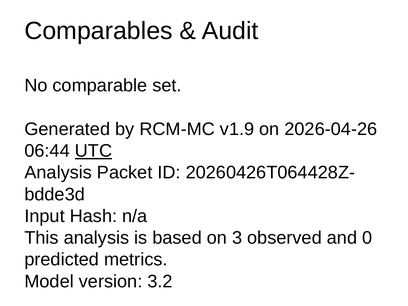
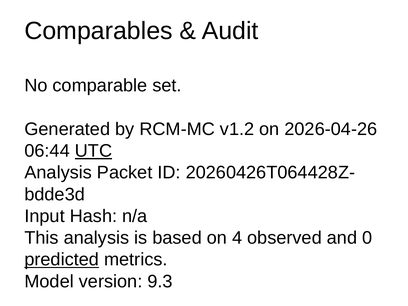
v1.9: v1.9 -> v1.2 (237, 129)
3: 3 -> 4 (237, 238)
predicted underline: none -> present (62, 260)
3.2: 3.2 -> 9.3 (160, 281)
